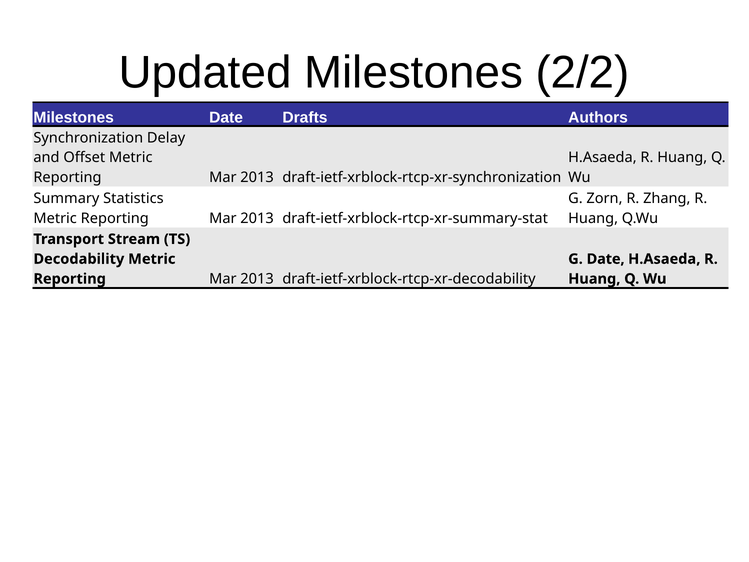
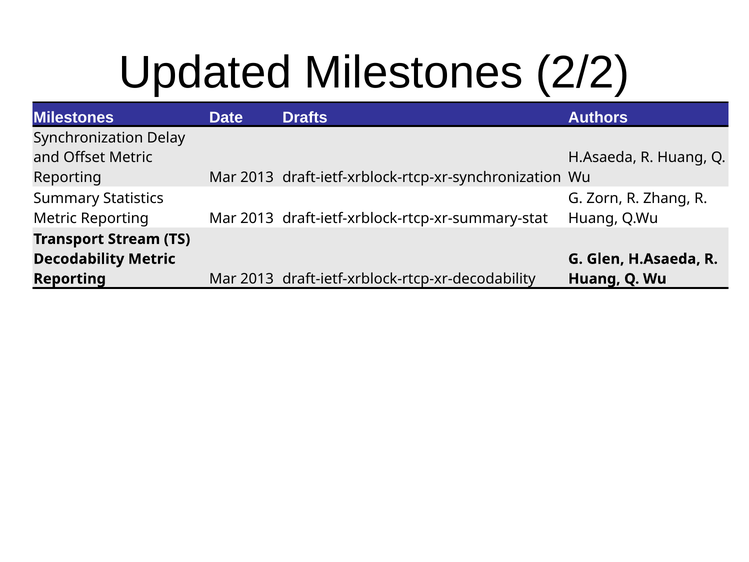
G Date: Date -> Glen (605, 259)
